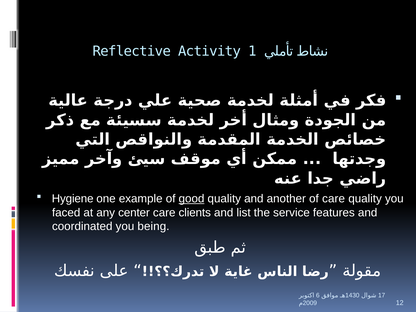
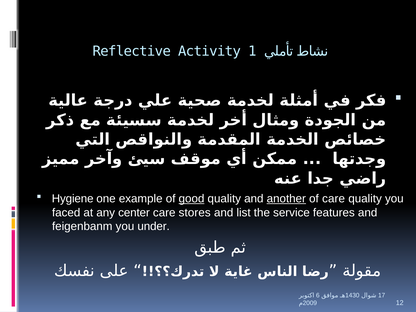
another underline: none -> present (286, 199)
clients: clients -> stores (195, 213)
coordinated: coordinated -> feigenbanm (82, 226)
being: being -> under (154, 226)
